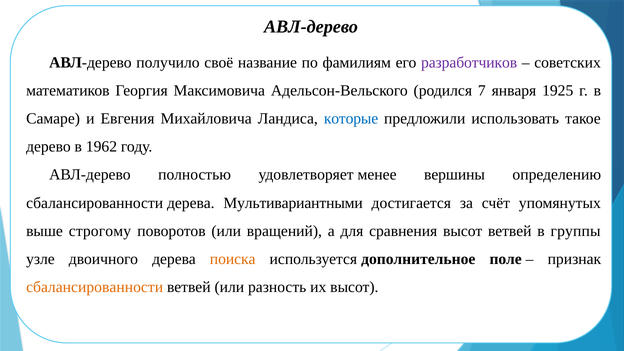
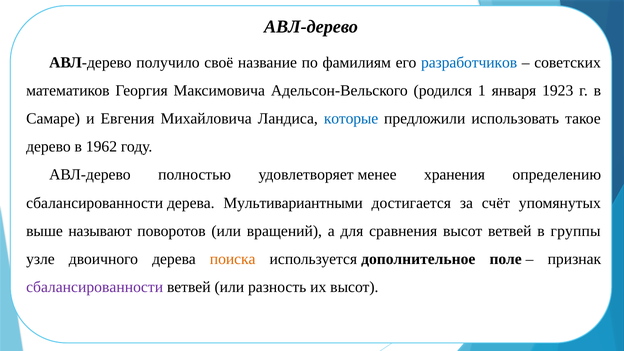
разработчиков colour: purple -> blue (469, 63)
7: 7 -> 1 (482, 91)
1925: 1925 -> 1923 (558, 91)
вершины: вершины -> хранения (455, 175)
строгому: строгому -> называют (100, 231)
сбалансированности colour: orange -> purple (95, 287)
